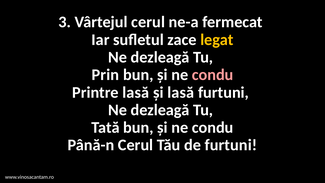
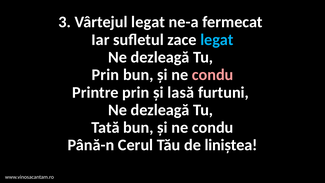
Vârtejul cerul: cerul -> legat (148, 22)
legat colour: yellow -> light blue (217, 40)
Printre lasă: lasă -> prin (136, 92)
de furtuni: furtuni -> liniștea (231, 145)
